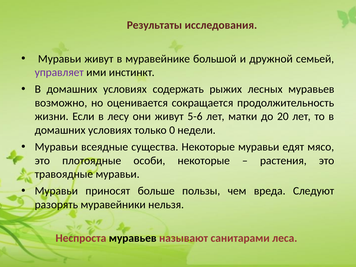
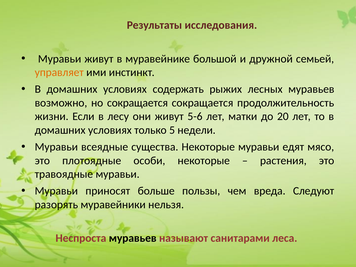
управляет colour: purple -> orange (59, 72)
но оценивается: оценивается -> сокращается (137, 103)
0: 0 -> 5 (172, 130)
